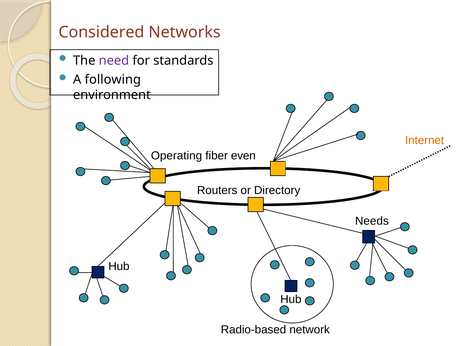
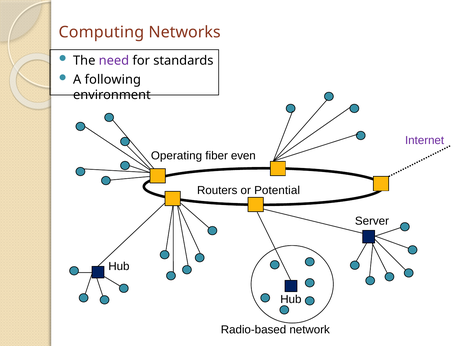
Considered: Considered -> Computing (101, 32)
Internet colour: orange -> purple (425, 141)
Directory: Directory -> Potential (277, 191)
Needs: Needs -> Server (372, 221)
